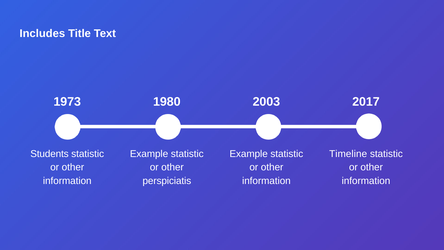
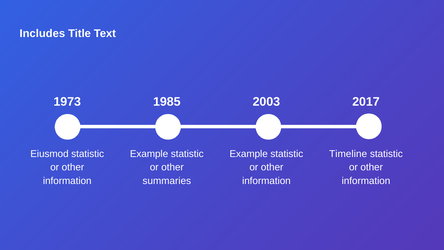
1980: 1980 -> 1985 (167, 102)
Students: Students -> Eiusmod (49, 154)
perspiciatis: perspiciatis -> summaries (167, 181)
